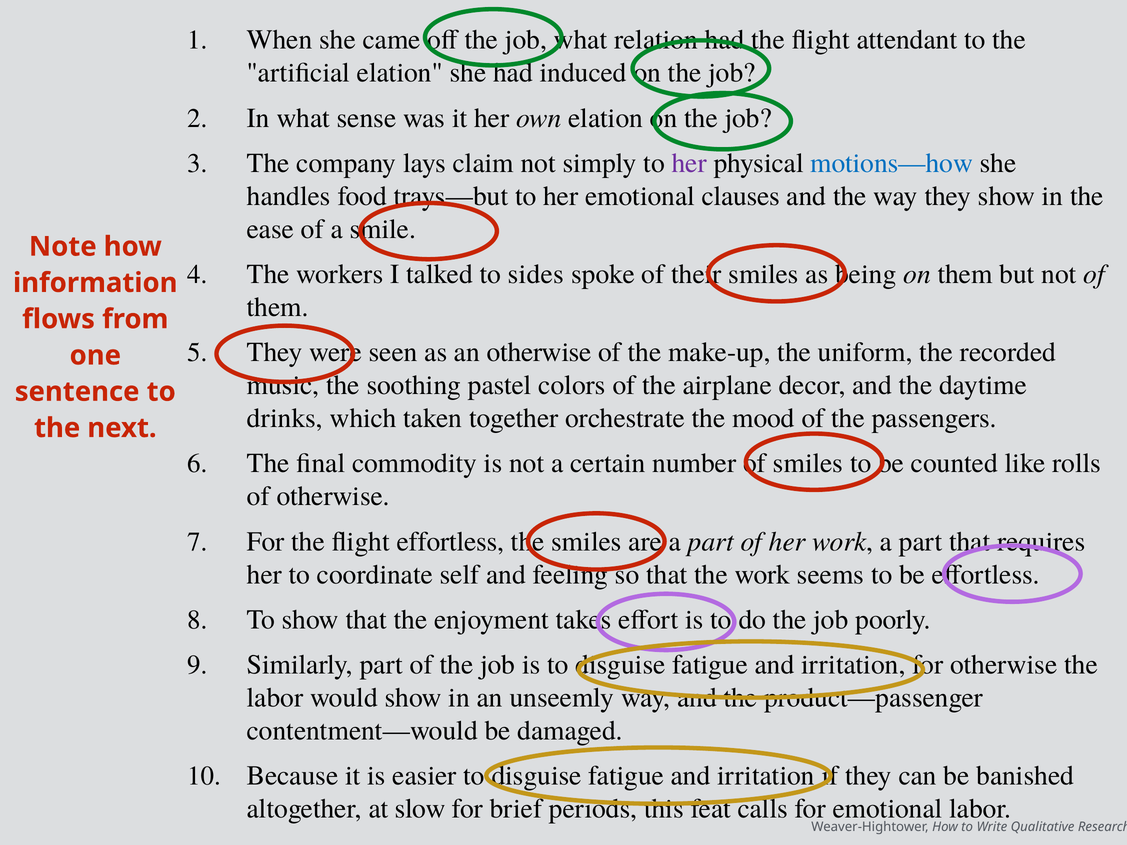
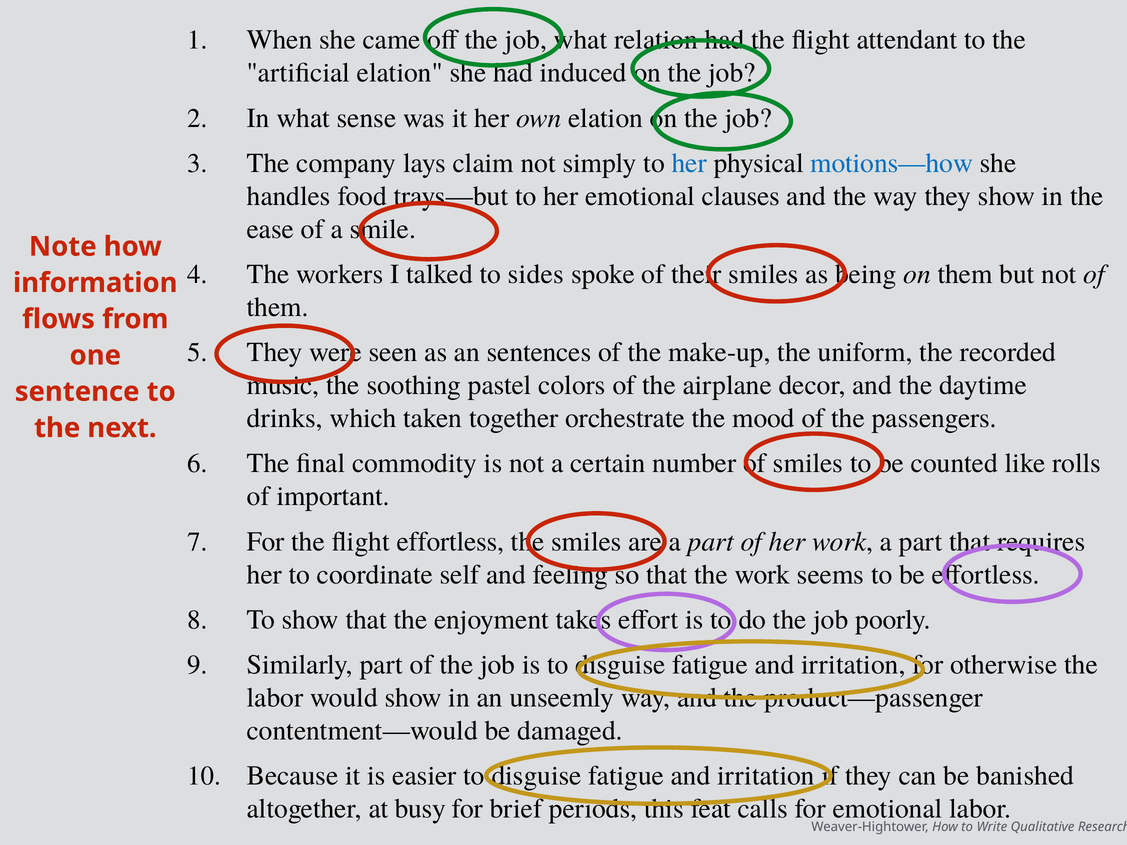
her colour: purple -> blue (689, 163)
an otherwise: otherwise -> sentences (539, 352)
of otherwise: otherwise -> important (333, 496)
slow: slow -> busy (420, 809)
